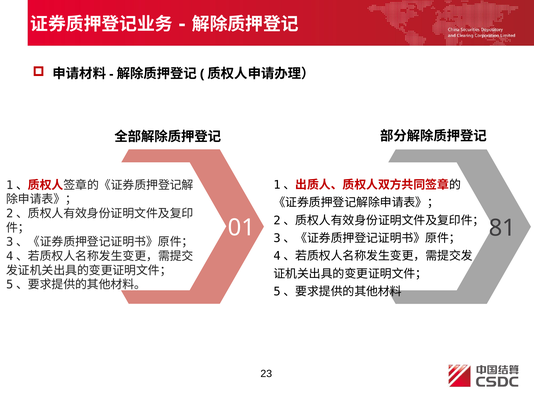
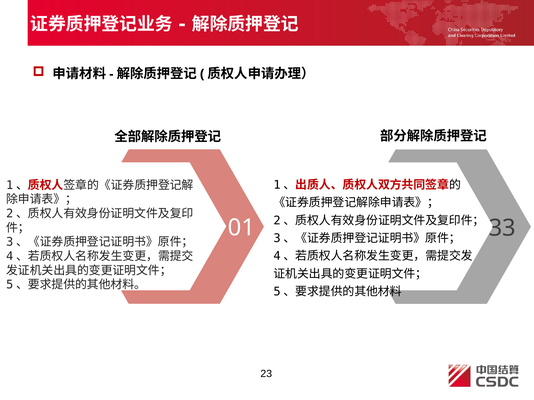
81: 81 -> 33 (502, 228)
